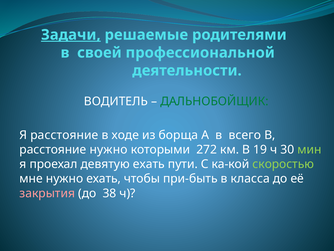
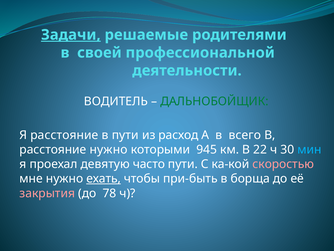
в ходе: ходе -> пути (125, 135)
борща: борща -> расход (179, 135)
272: 272 -> 945 (207, 149)
19: 19 -> 22 (260, 149)
мин colour: light green -> light blue (309, 149)
девятую ехать: ехать -> часто (149, 164)
скоростью colour: light green -> pink (283, 164)
ехать underline: none -> present (104, 178)
класса: класса -> борща (250, 178)
38: 38 -> 78 (109, 193)
